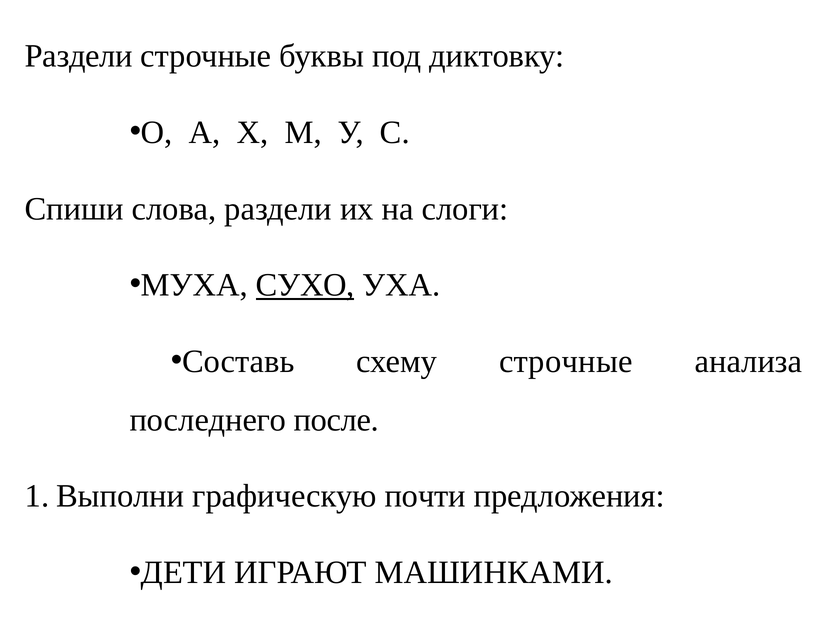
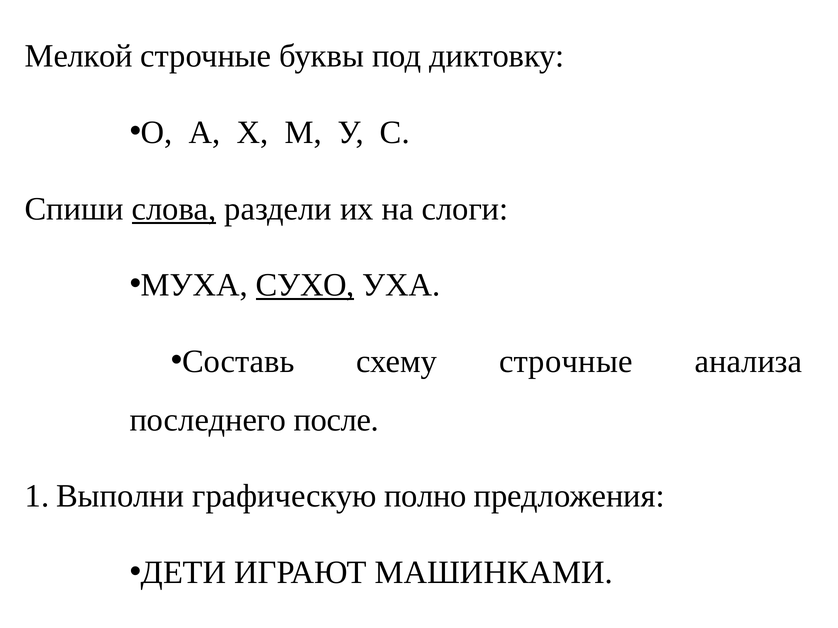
Раздели: Раздели -> Мелкой (79, 56)
слова underline: none -> present (174, 209)
почти: почти -> полно (425, 497)
